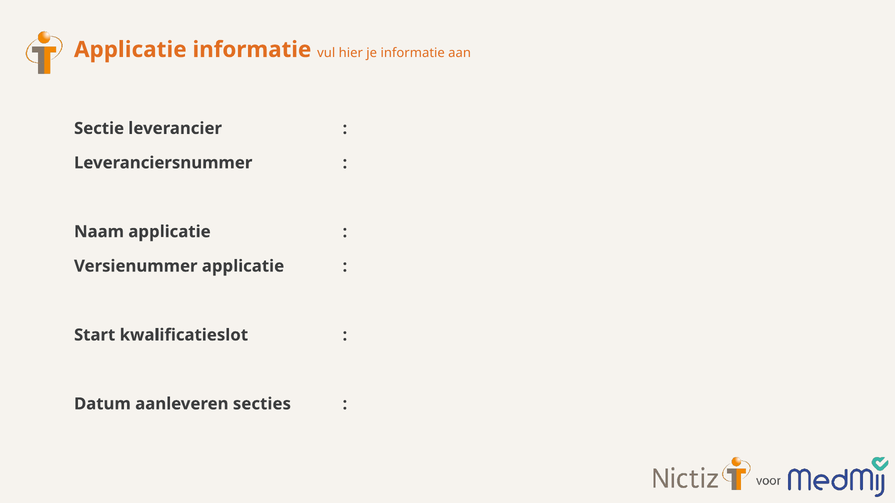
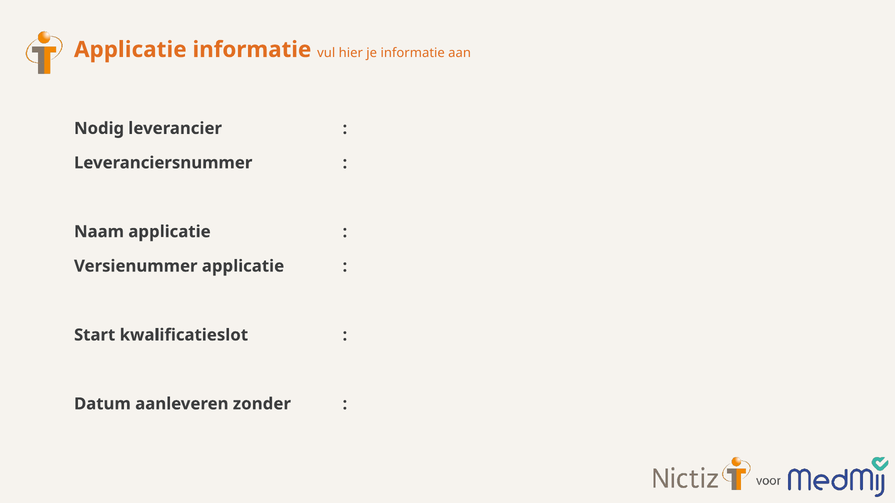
Sectie: Sectie -> Nodig (99, 129)
secties: secties -> zonder (262, 404)
